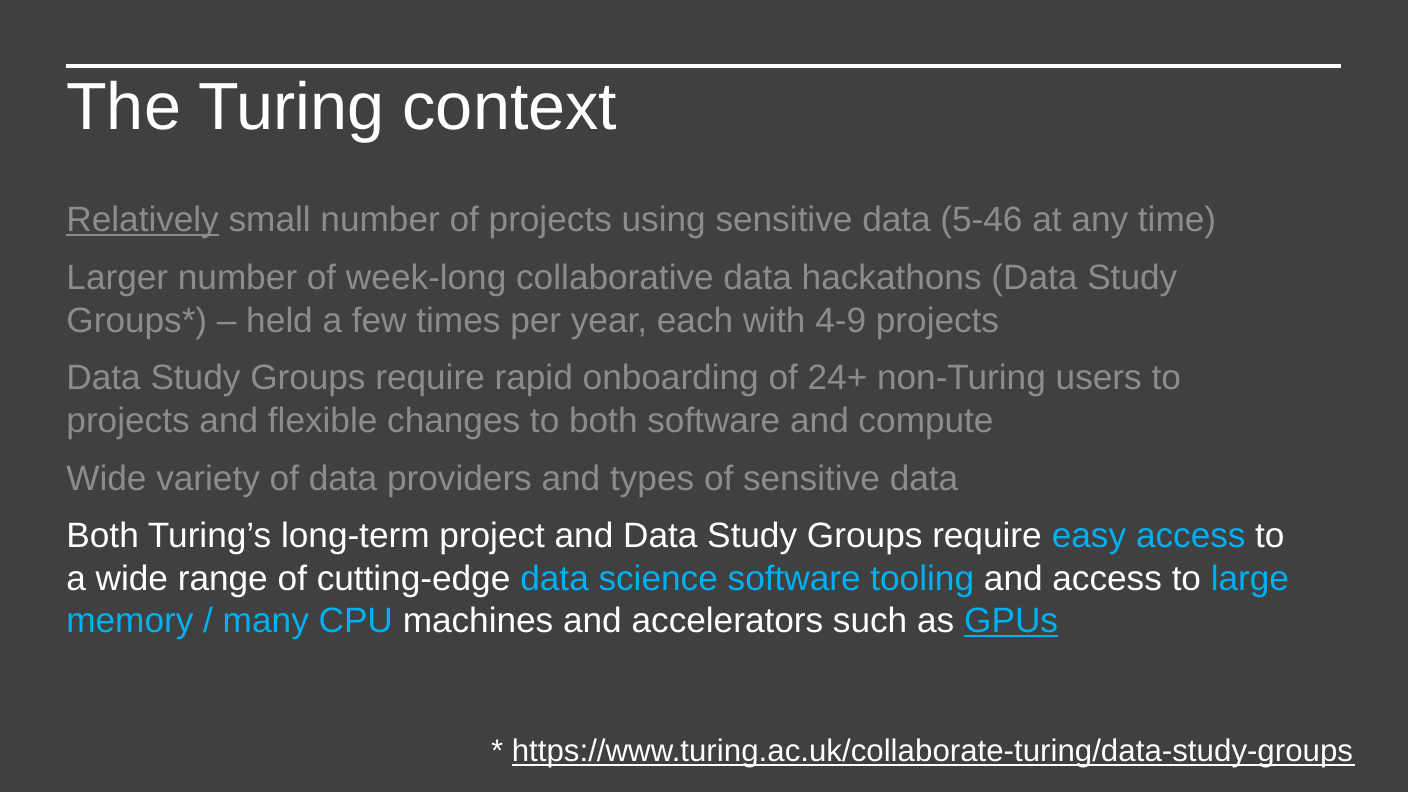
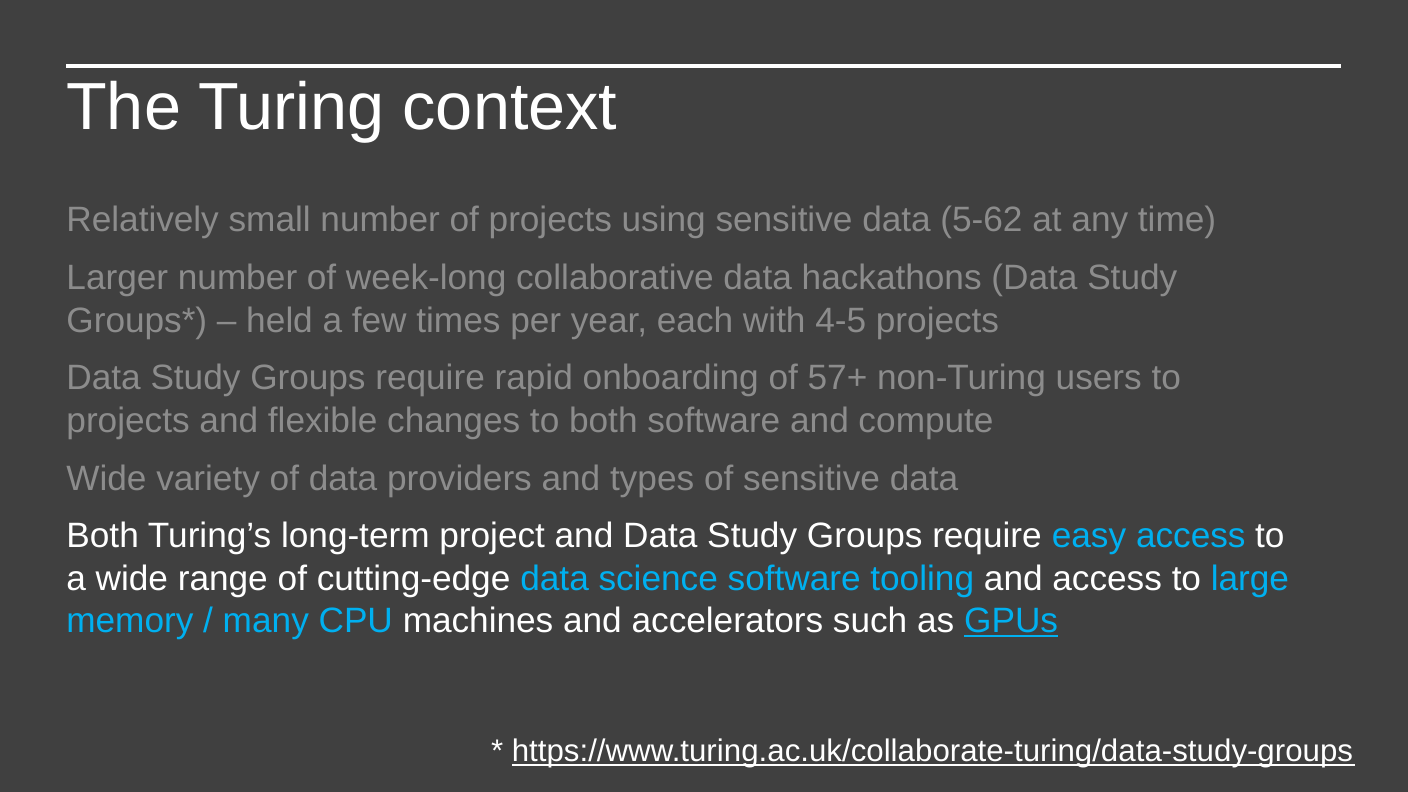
Relatively underline: present -> none (143, 220)
5-46: 5-46 -> 5-62 (981, 220)
4-9: 4-9 -> 4-5 (841, 320)
24+: 24+ -> 57+ (837, 378)
